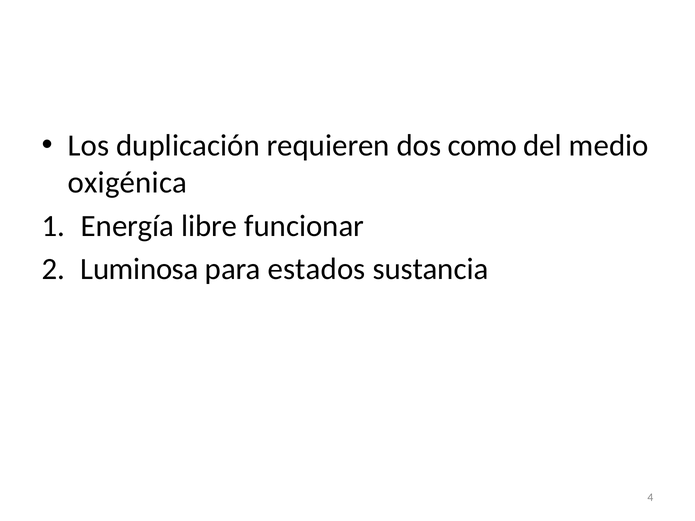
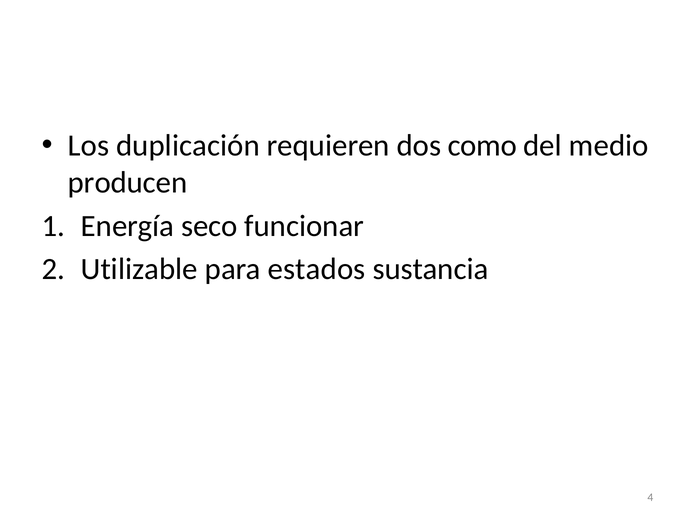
oxigénica: oxigénica -> producen (128, 183)
libre: libre -> seco (209, 226)
Luminosa: Luminosa -> Utilizable (139, 269)
